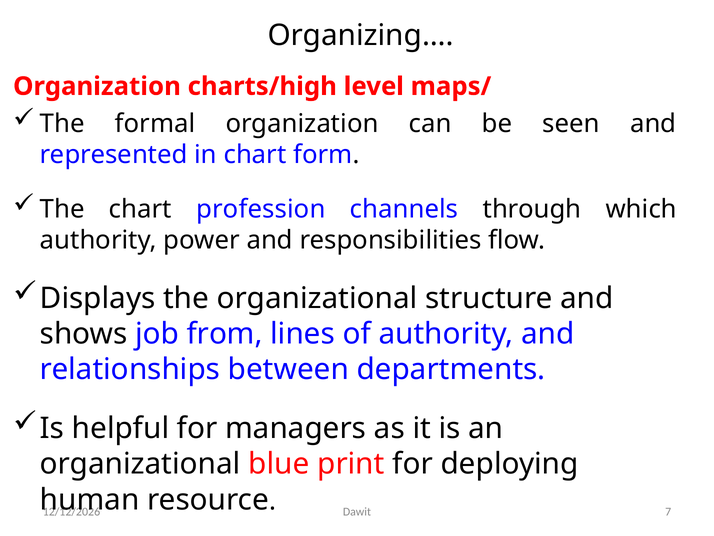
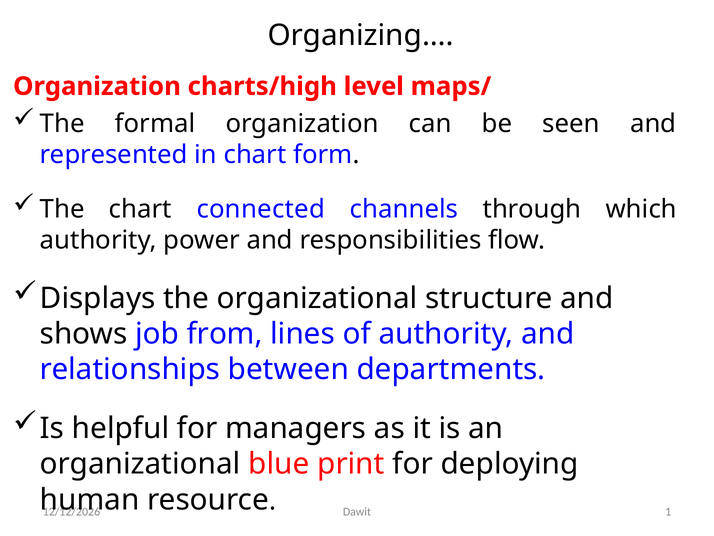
profession: profession -> connected (261, 209)
7: 7 -> 1 (668, 511)
